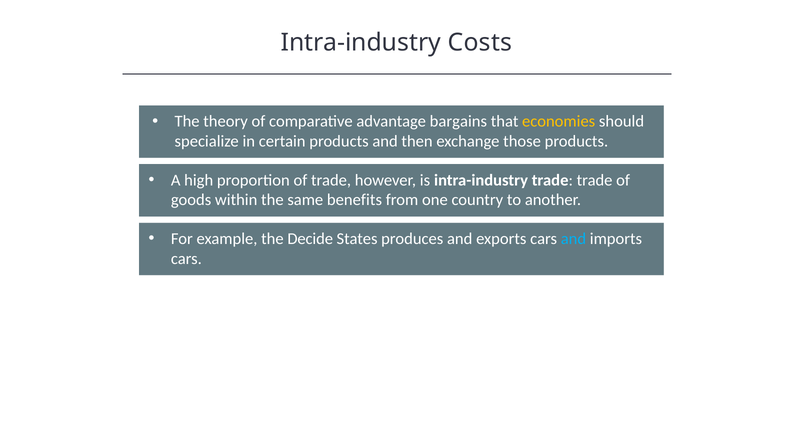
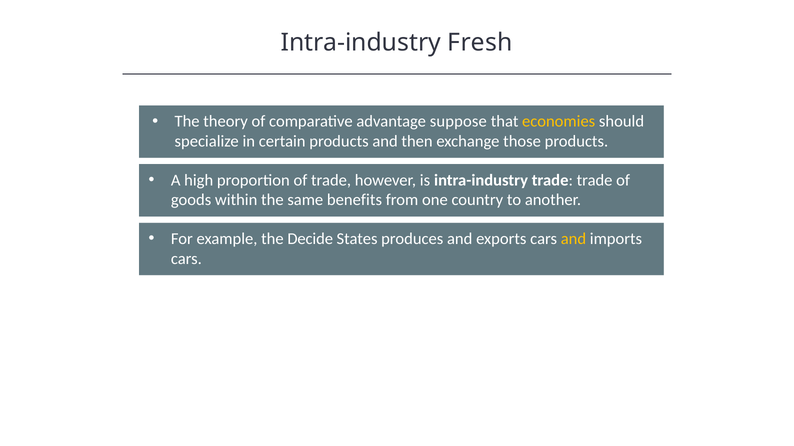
Costs: Costs -> Fresh (480, 43)
bargains: bargains -> suppose (458, 122)
and colour: light blue -> yellow (573, 239)
